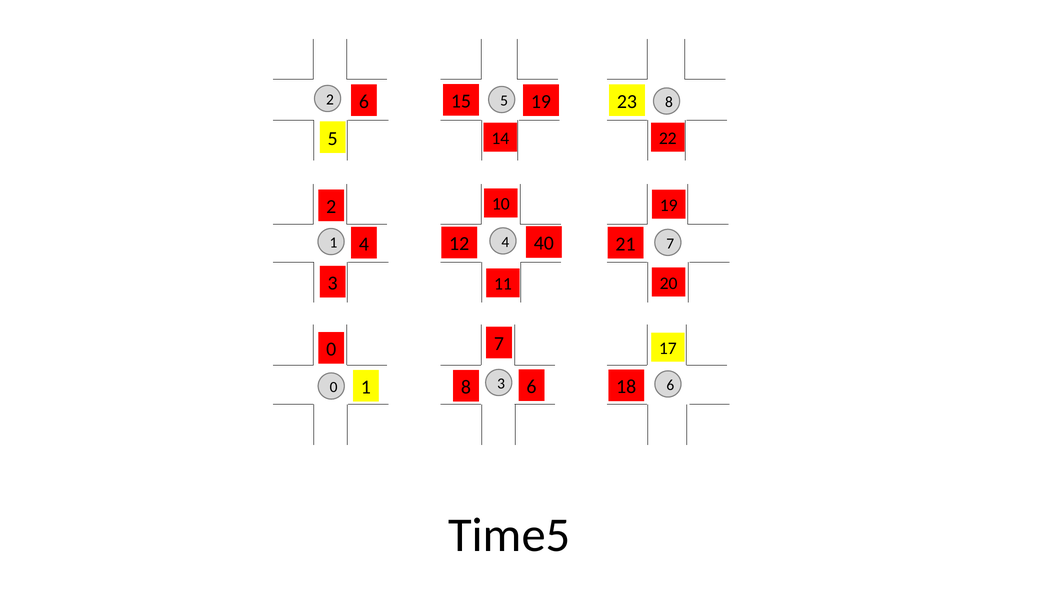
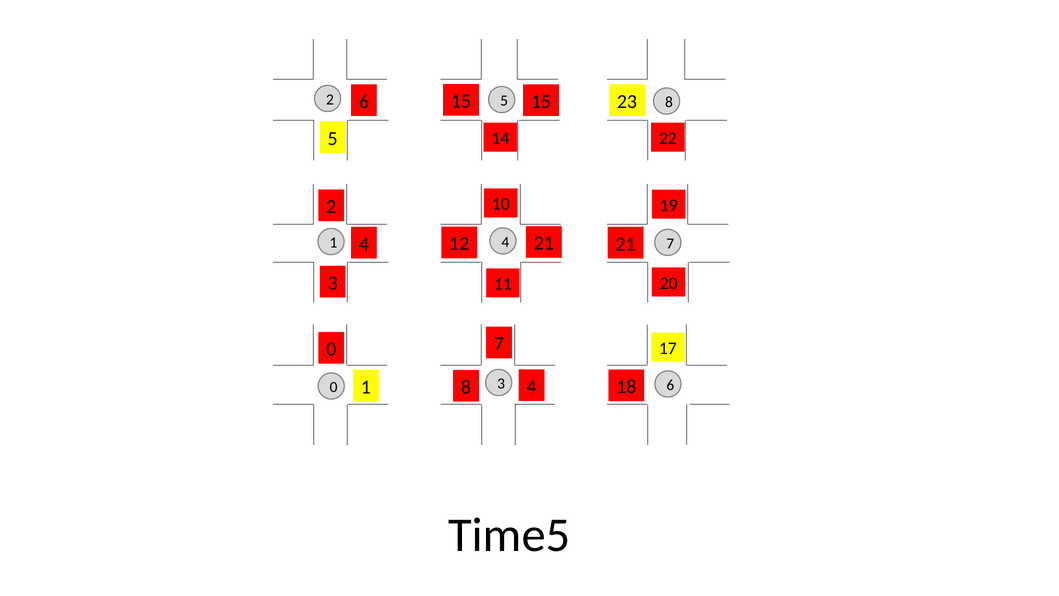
15 19: 19 -> 15 (541, 101)
12 40: 40 -> 21 (544, 243)
8 6: 6 -> 4 (532, 386)
